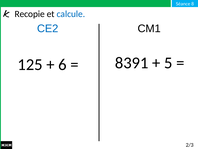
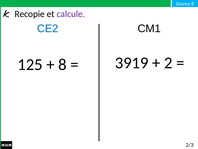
calcule colour: blue -> purple (71, 14)
8391: 8391 -> 3919 (132, 63)
5: 5 -> 2 (168, 63)
6: 6 -> 8 (62, 64)
